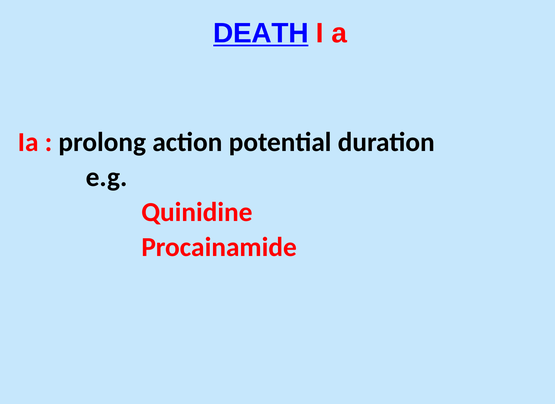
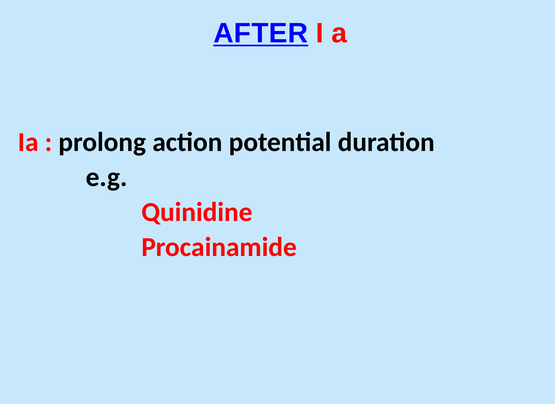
DEATH: DEATH -> AFTER (261, 33)
